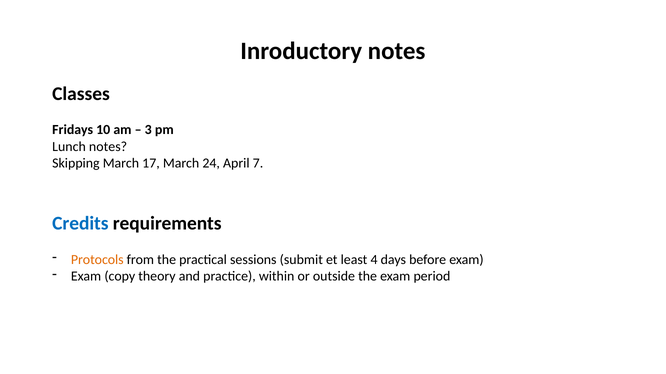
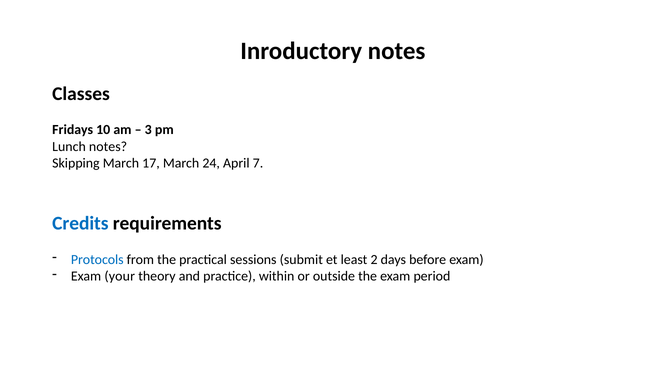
Protocols colour: orange -> blue (97, 260)
4: 4 -> 2 (374, 260)
copy: copy -> your (120, 277)
